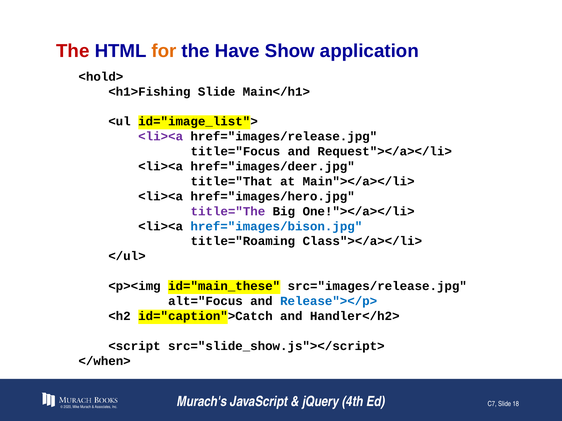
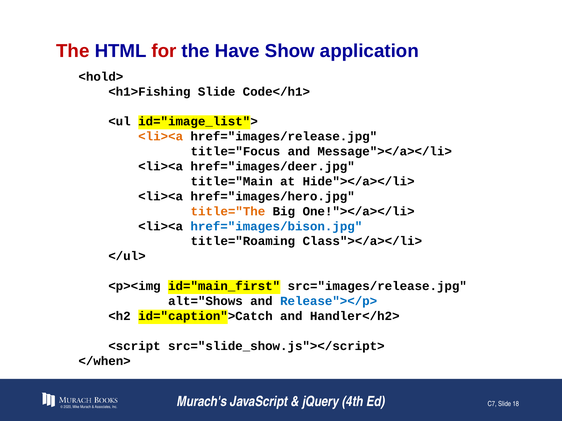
for colour: orange -> red (164, 51)
Main</h1>: Main</h1> -> Code</h1> (276, 92)
<li><a colour: purple -> orange (161, 137)
Request"></a></li>: Request"></a></li> -> Message"></a></li> (385, 152)
title="That: title="That -> title="Main (232, 182)
Main"></a></li>: Main"></a></li> -> Hide"></a></li> (359, 182)
title="The colour: purple -> orange (228, 212)
id="main_these: id="main_these -> id="main_first (224, 286)
alt="Focus: alt="Focus -> alt="Shows (205, 301)
